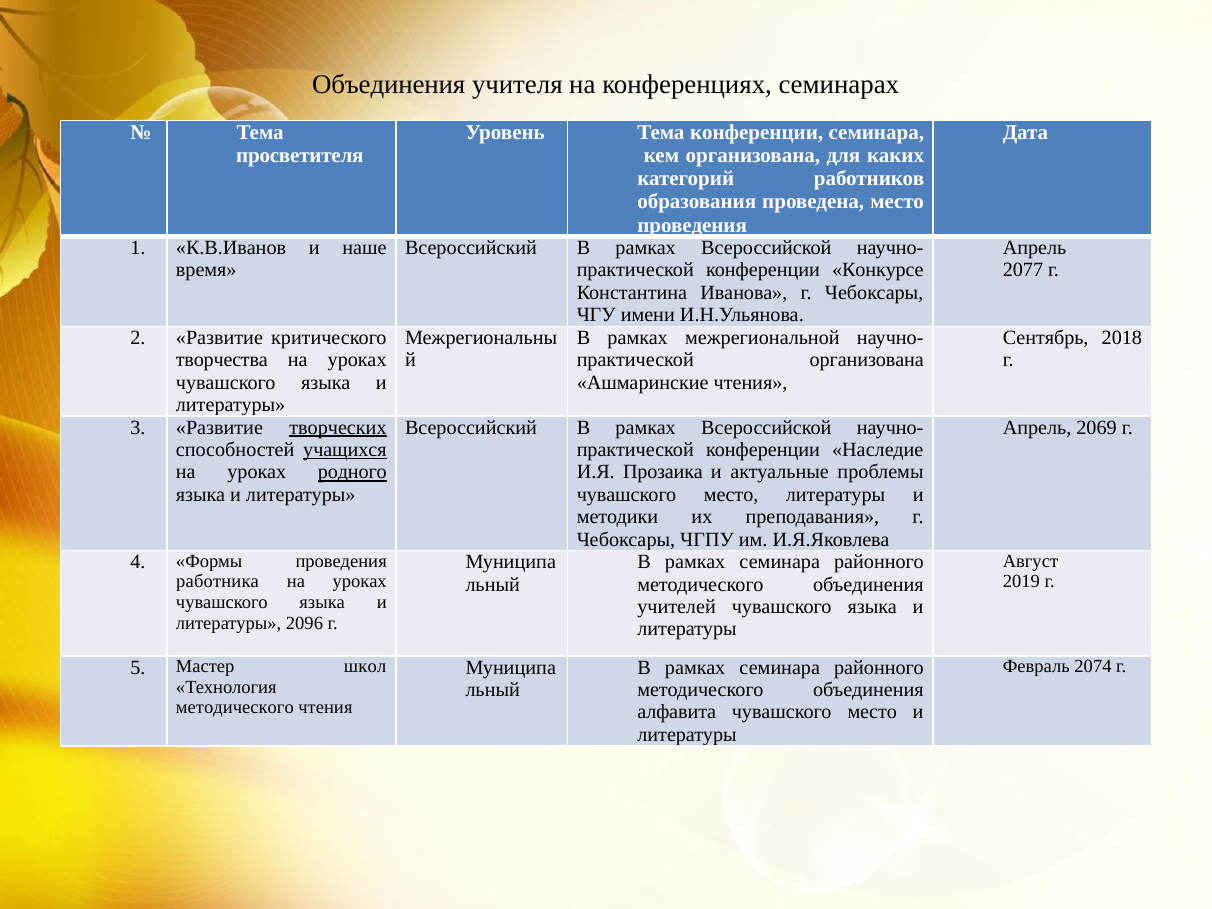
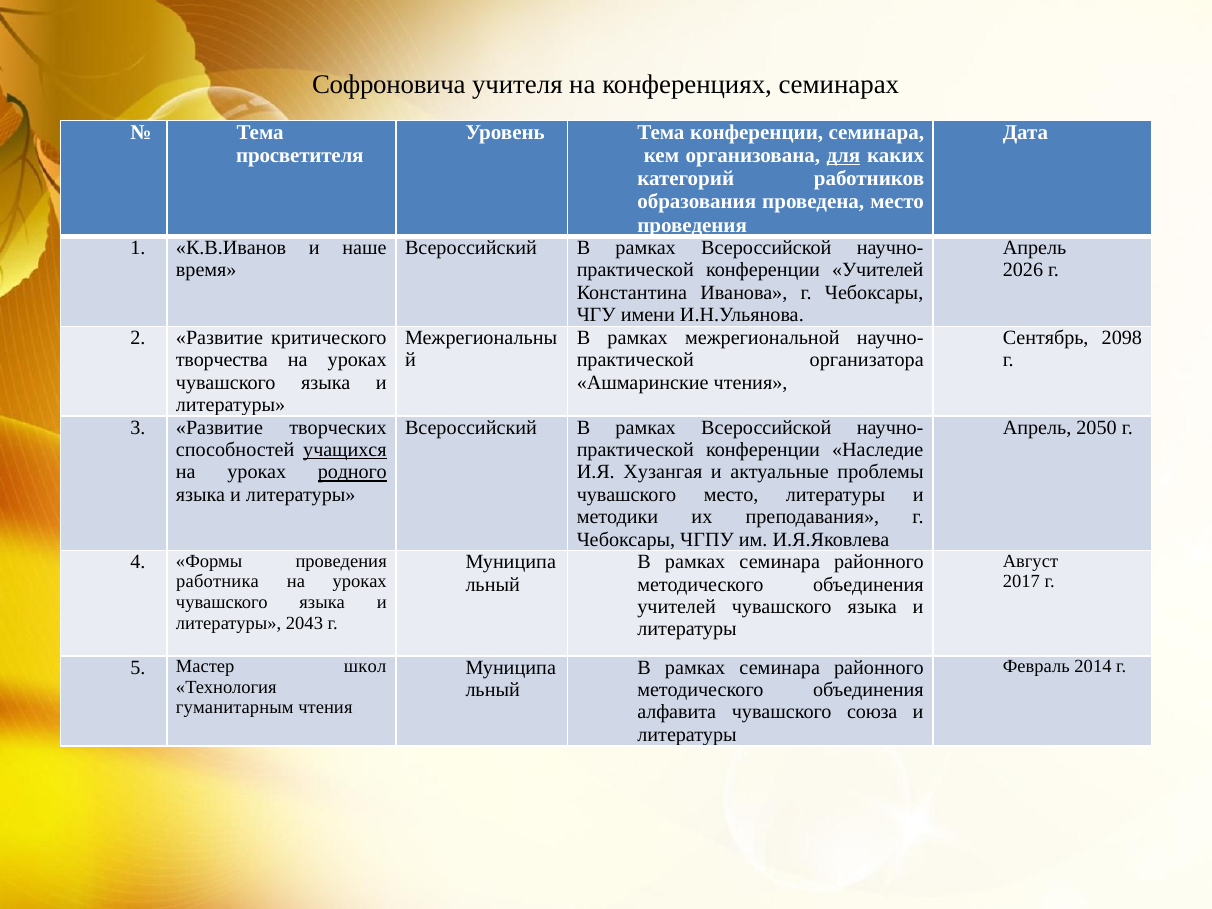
Объединения: Объединения -> Софроновича (389, 85)
для underline: none -> present (843, 155)
конференции Конкурсе: Конкурсе -> Учителей (878, 270)
2077: 2077 -> 2026 (1023, 270)
2018: 2018 -> 2098 (1122, 338)
организована: организована -> организатора (867, 360)
творческих underline: present -> none (338, 427)
2069: 2069 -> 2050 (1097, 427)
Прозаика: Прозаика -> Хузангая (663, 472)
2019: 2019 -> 2017 (1021, 582)
2096: 2096 -> 2043 (304, 623)
2074: 2074 -> 2014 (1093, 667)
методического: методического -> гуманитарным (235, 708)
место: место -> союза (872, 712)
